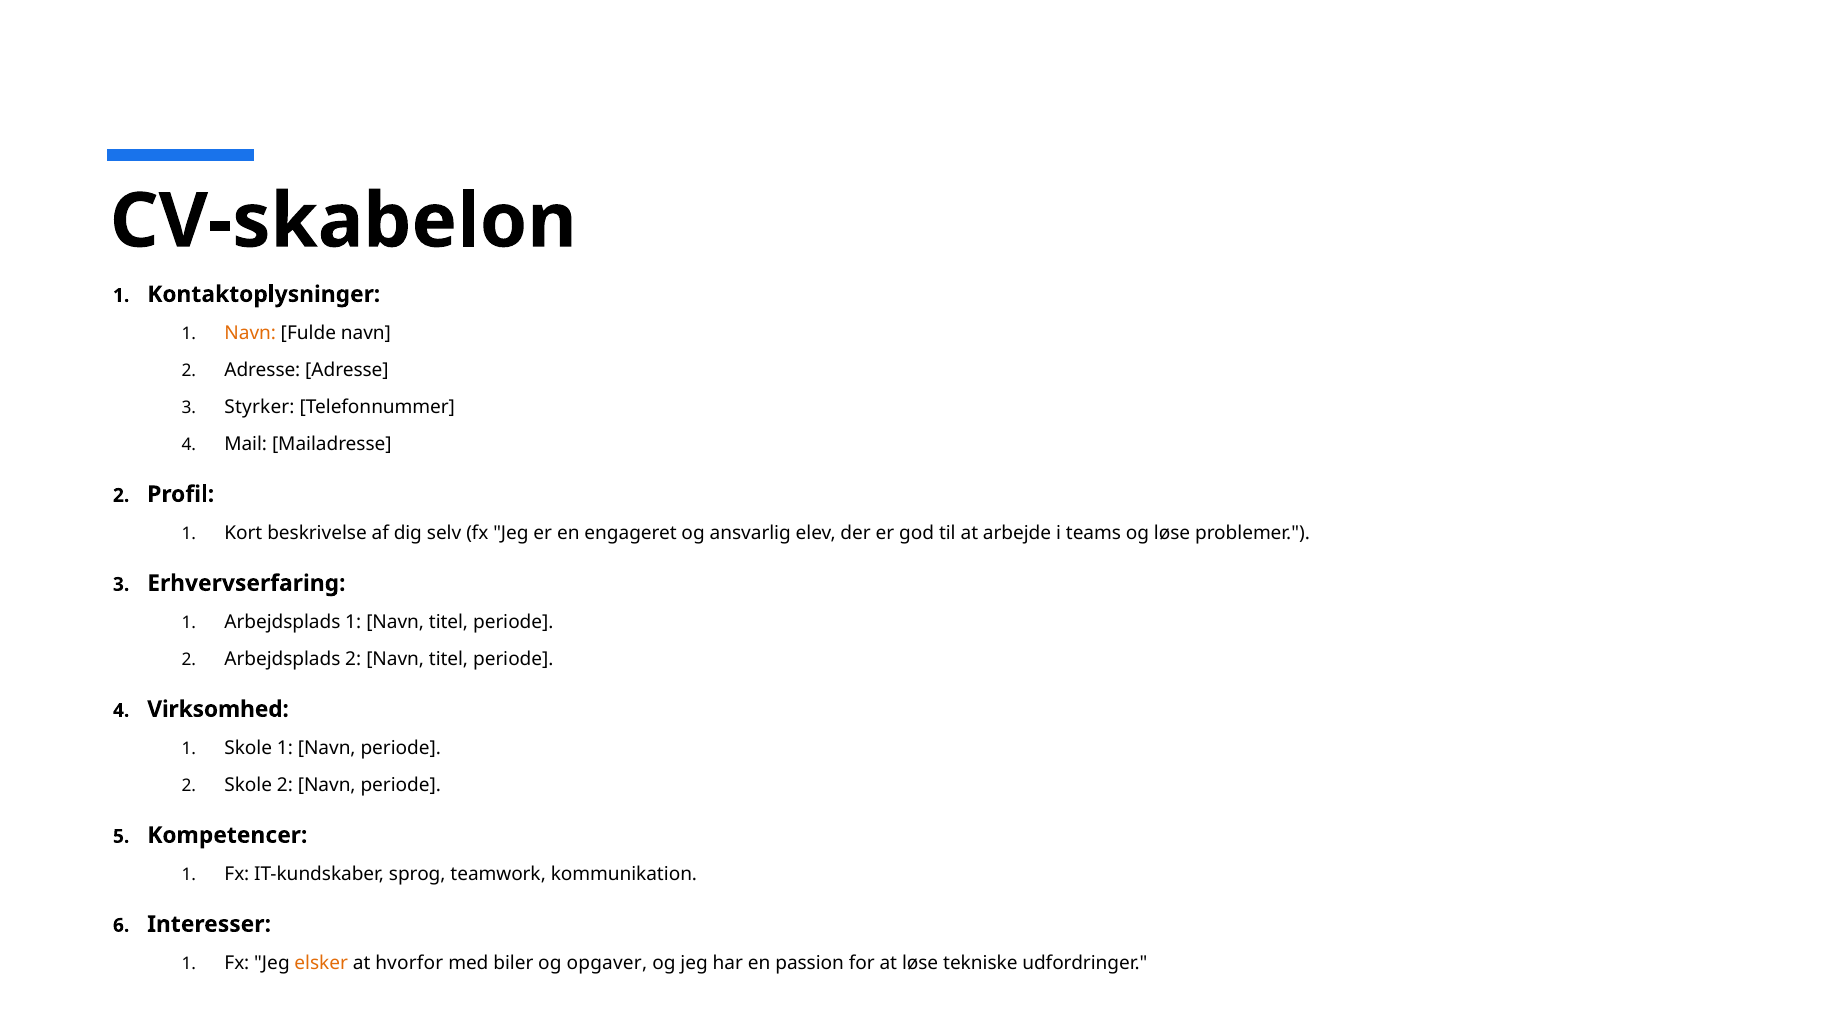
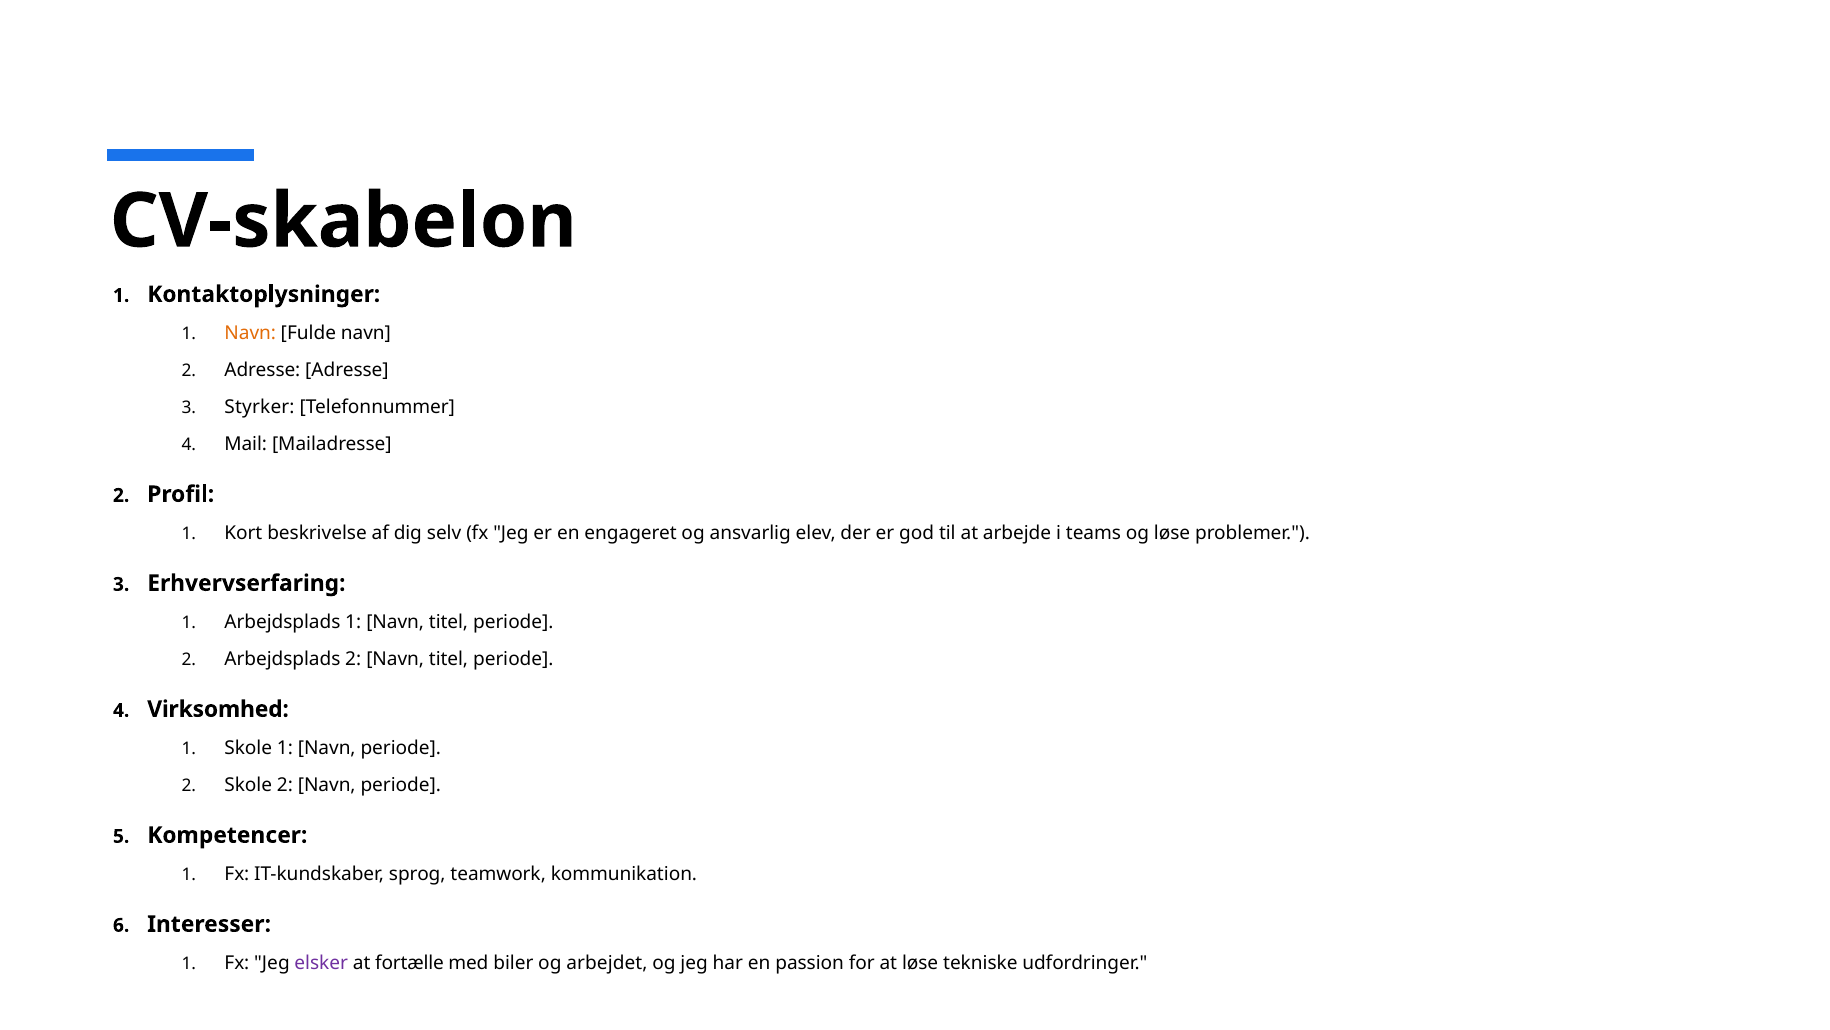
elsker colour: orange -> purple (321, 963)
hvorfor: hvorfor -> fortælle (409, 963)
opgaver: opgaver -> arbejdet (607, 963)
